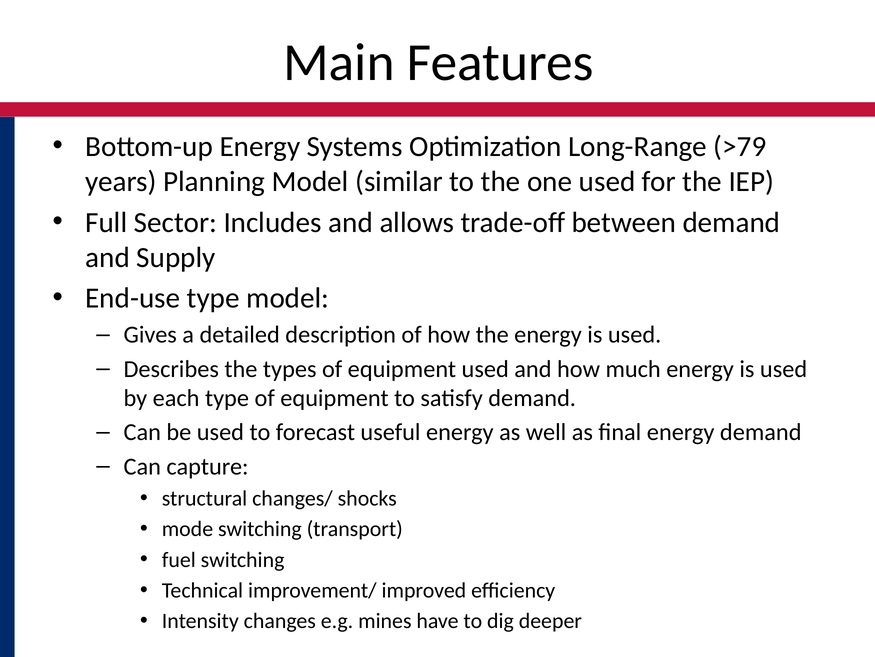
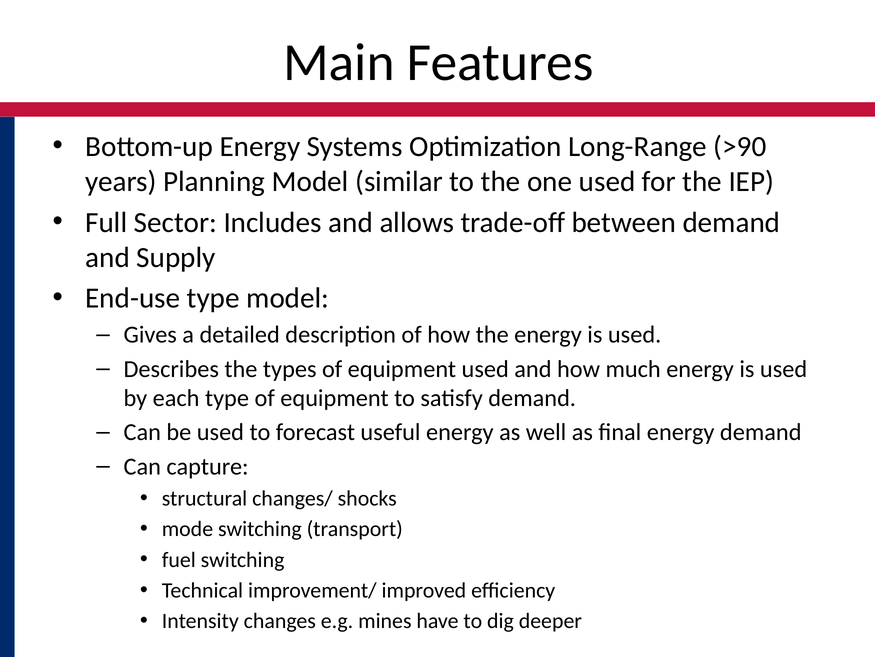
>79: >79 -> >90 (740, 146)
